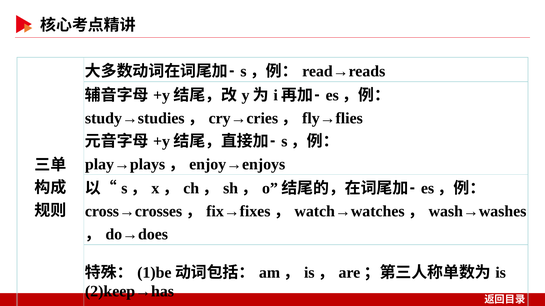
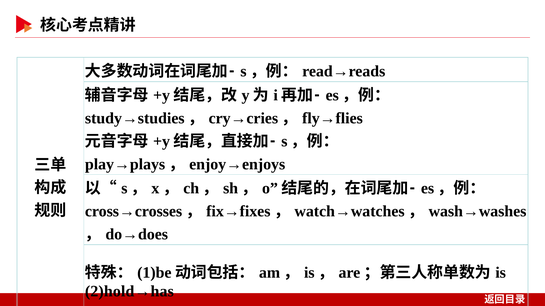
2)keep→has: 2)keep→has -> 2)hold→has (129, 292)
